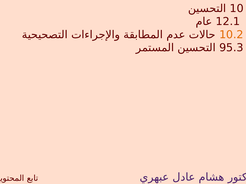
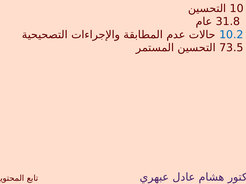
12.1: 12.1 -> 31.8 (228, 22)
10.2 colour: orange -> blue (231, 35)
95.3: 95.3 -> 73.5 (231, 48)
